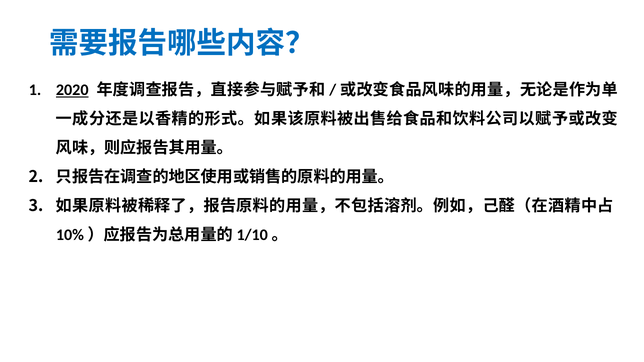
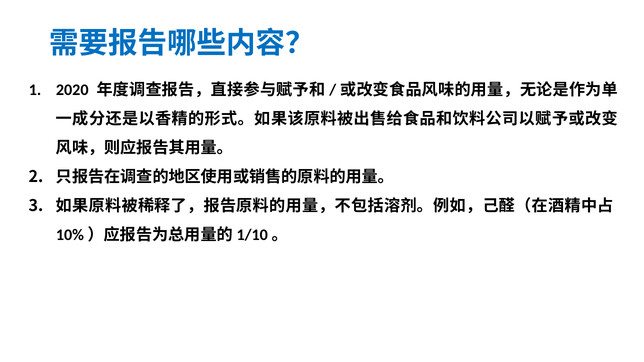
2020 underline: present -> none (72, 90)
